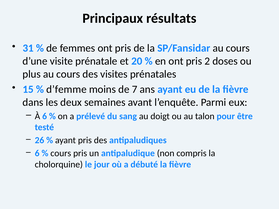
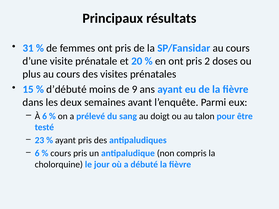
d’femme: d’femme -> d’débuté (66, 89)
7: 7 -> 9 (135, 89)
26: 26 -> 23 (39, 140)
